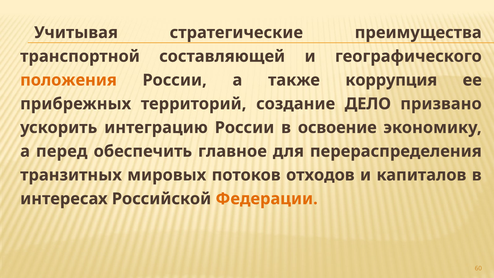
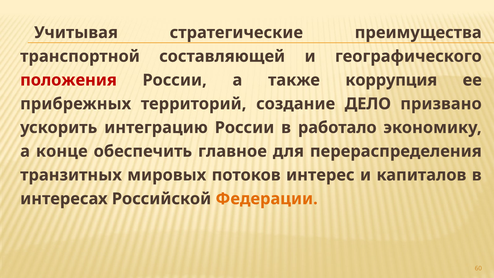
положения colour: orange -> red (68, 80)
освоение: освоение -> работало (337, 128)
перед: перед -> конце (62, 151)
отходов: отходов -> интерес (320, 175)
